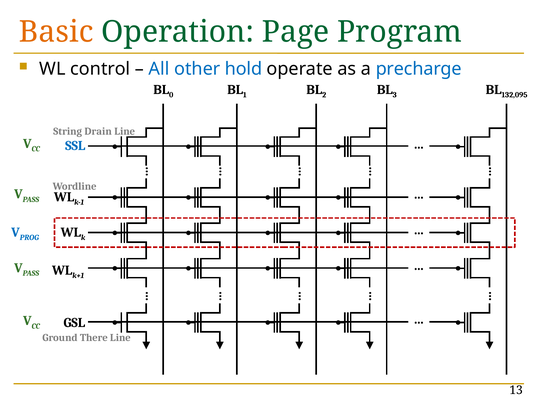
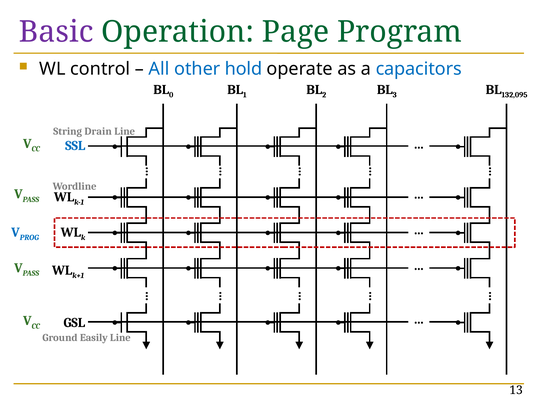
Basic colour: orange -> purple (56, 32)
precharge: precharge -> capacitors (419, 69)
There: There -> Easily (94, 338)
